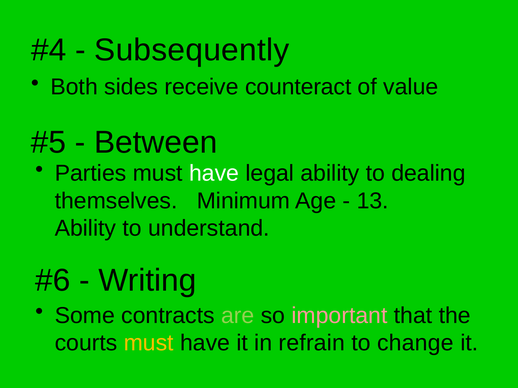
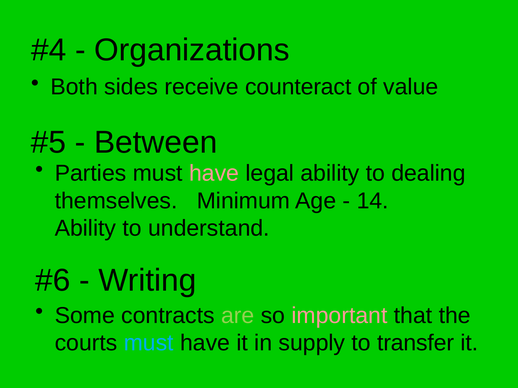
Subsequently: Subsequently -> Organizations (192, 50)
have colour: white -> pink (214, 173)
13: 13 -> 14 (373, 201)
must colour: yellow -> light blue (149, 343)
refrain: refrain -> supply (312, 343)
change: change -> transfer (416, 343)
